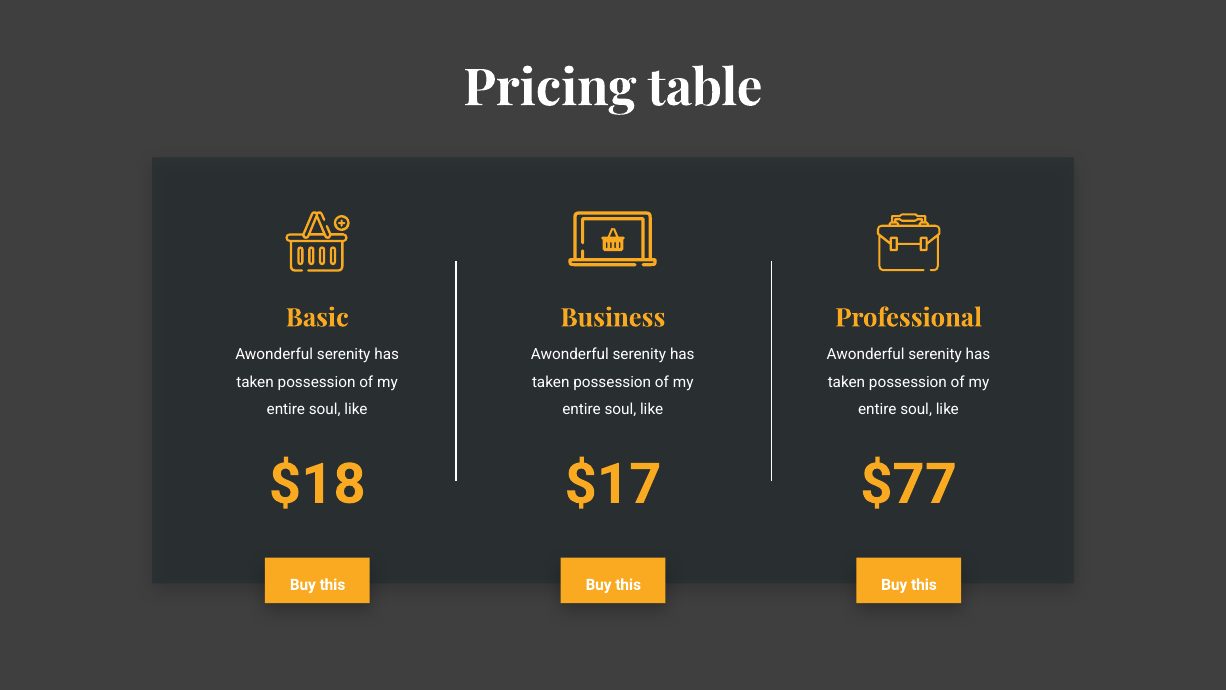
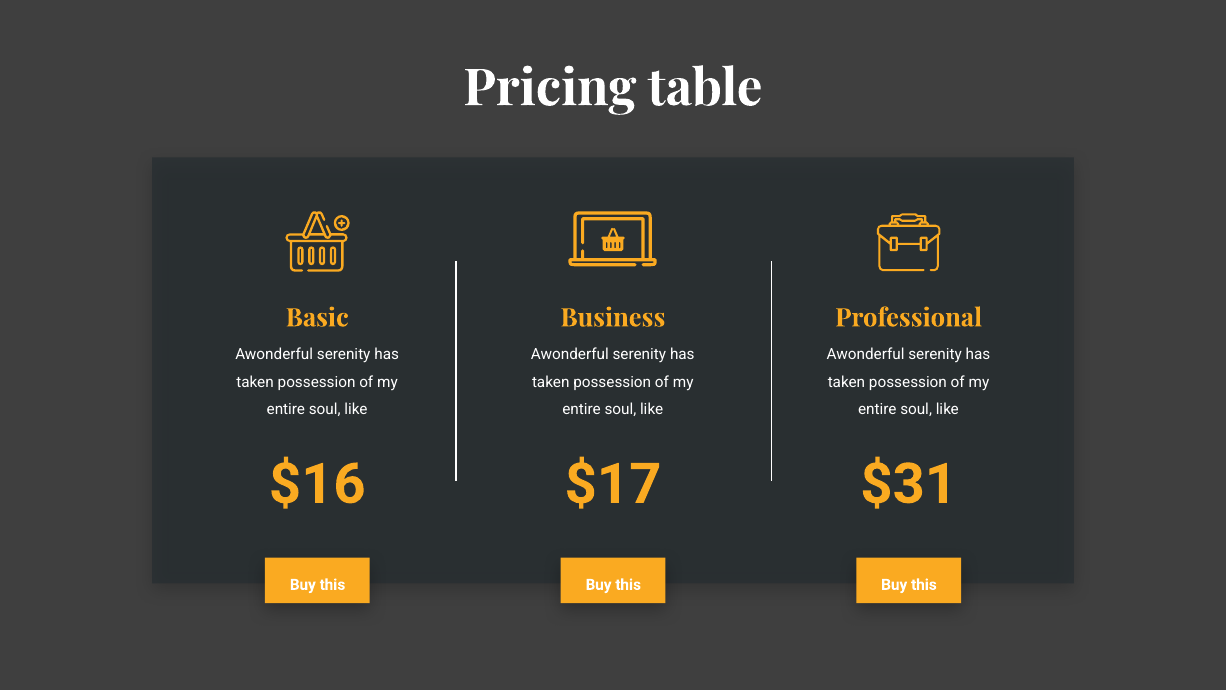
$18: $18 -> $16 (317, 484)
$77: $77 -> $31 (909, 484)
